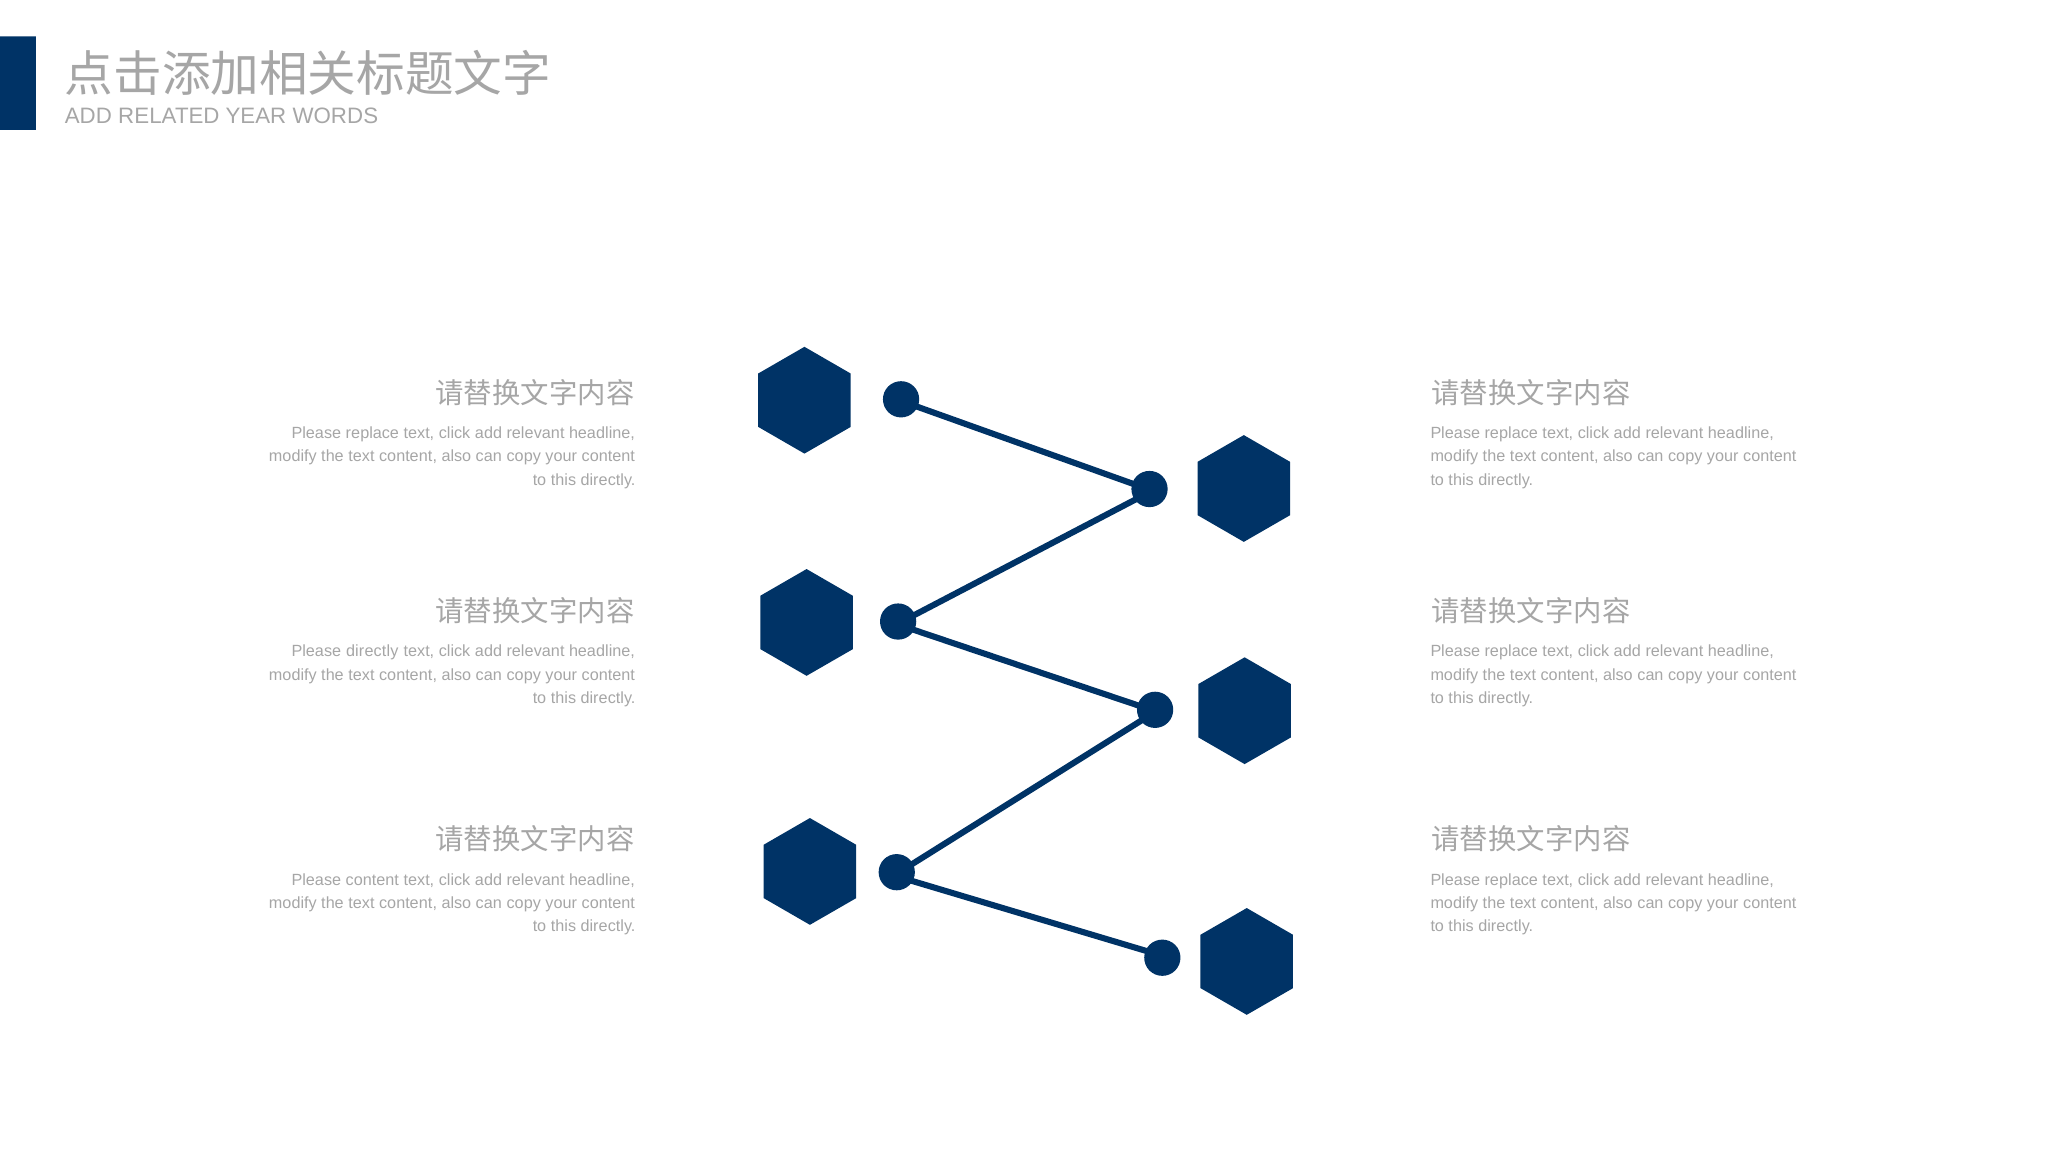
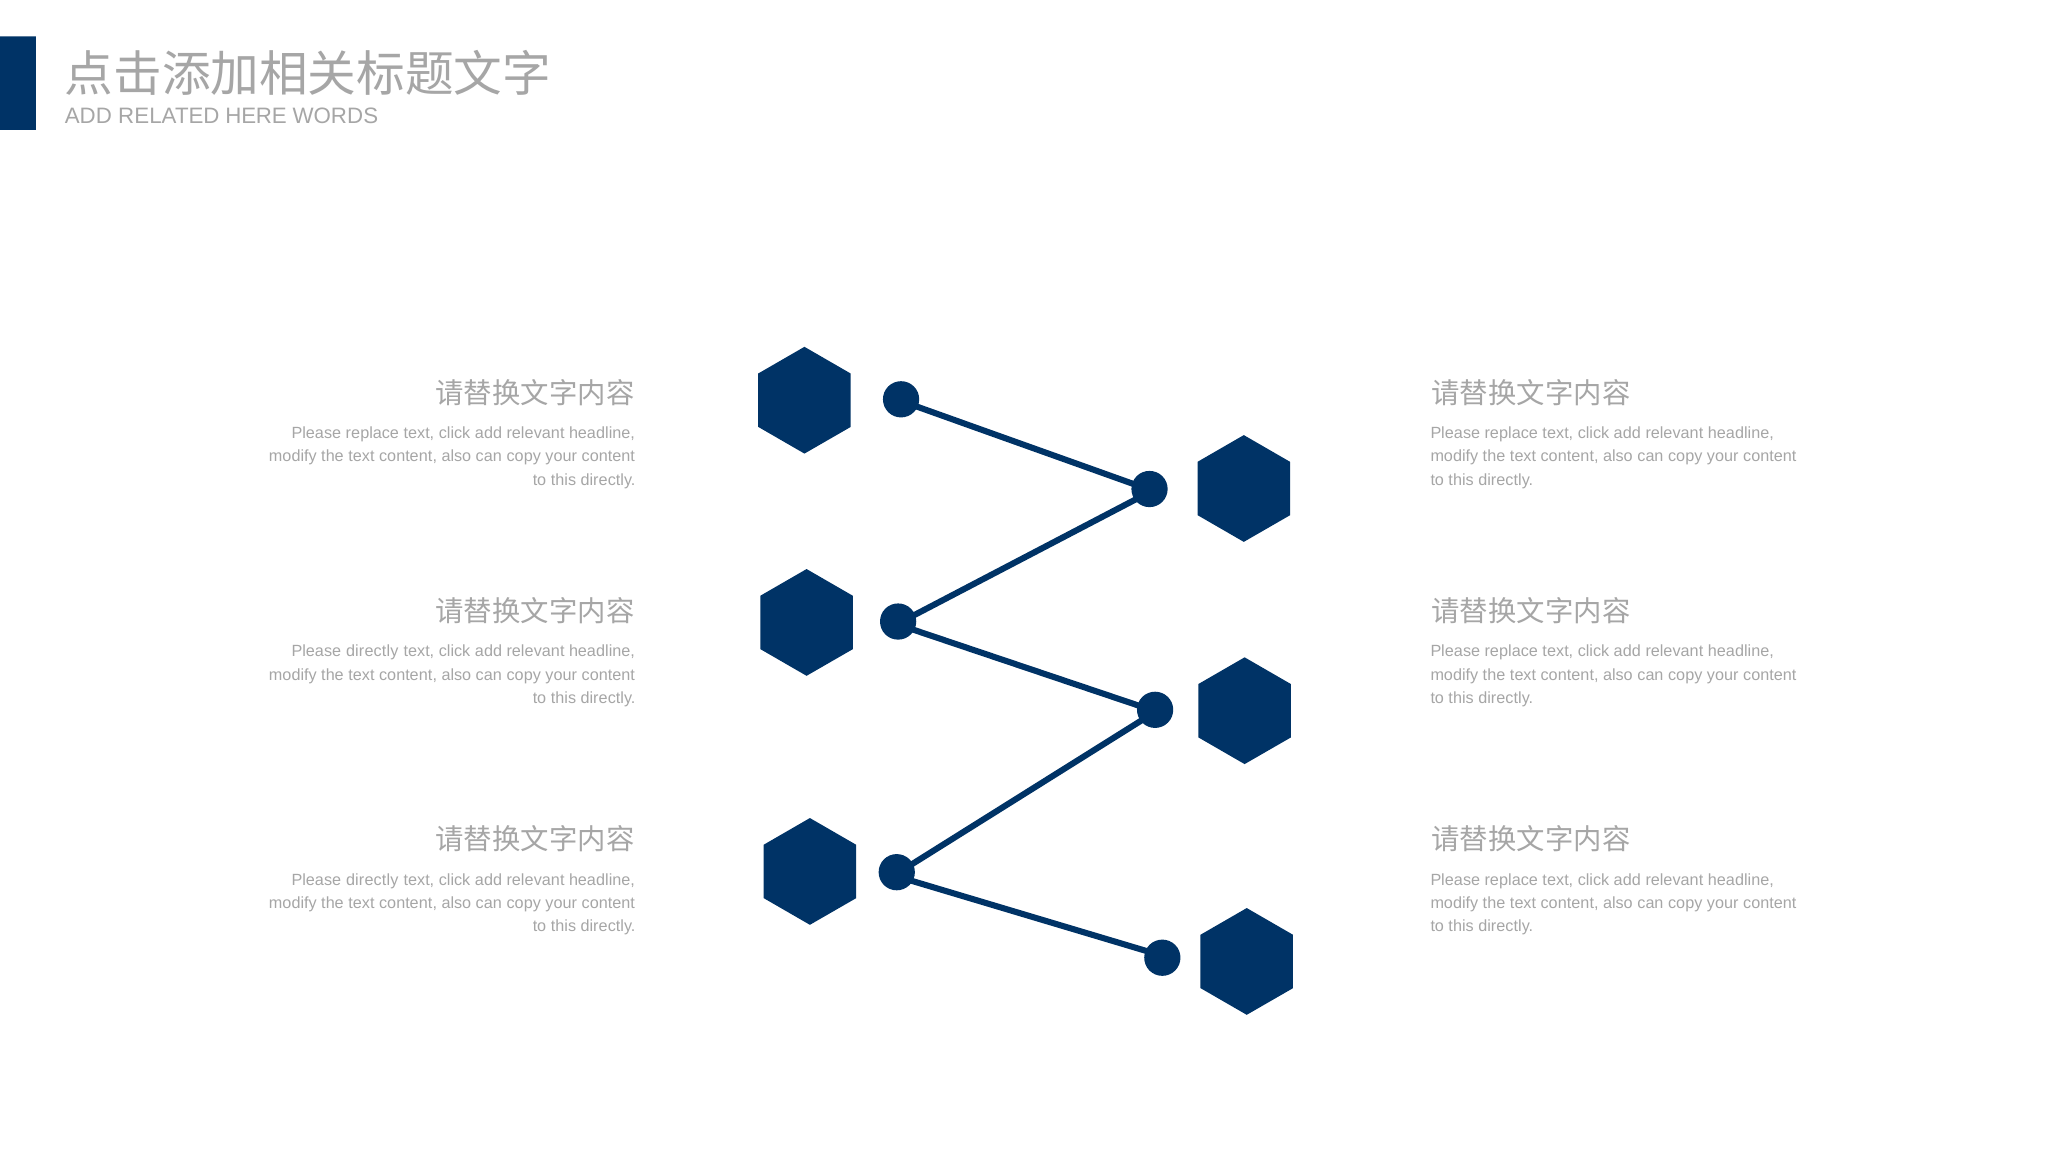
YEAR: YEAR -> HERE (256, 116)
content: content -> directly (372, 880)
